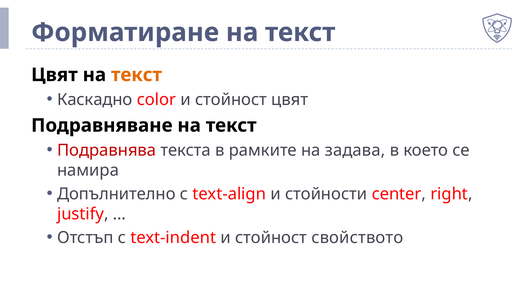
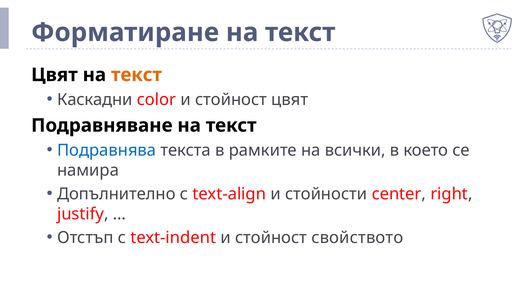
Каскадно: Каскадно -> Каскадни (95, 99)
Подравнява colour: red -> blue (107, 150)
задава: задава -> всички (355, 150)
